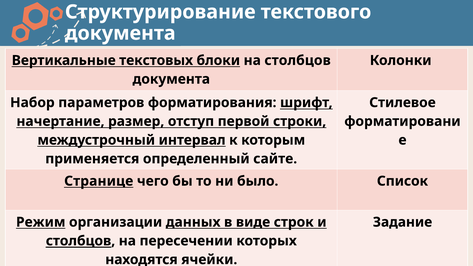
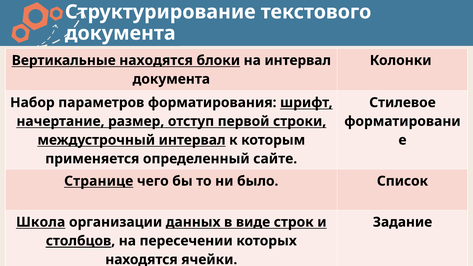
Вертикальные текстовых: текстовых -> находятся (156, 60)
на столбцов: столбцов -> интервал (298, 60)
Режим: Режим -> Школа (41, 222)
